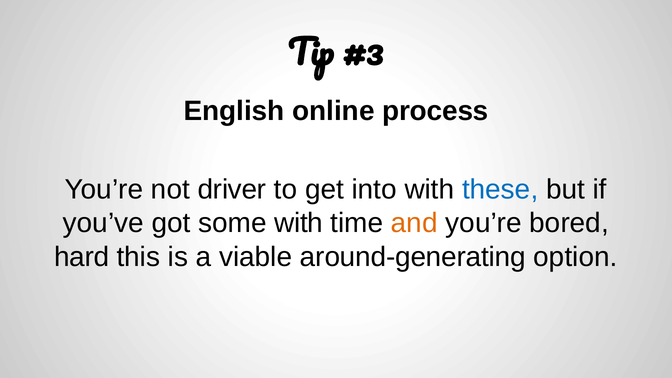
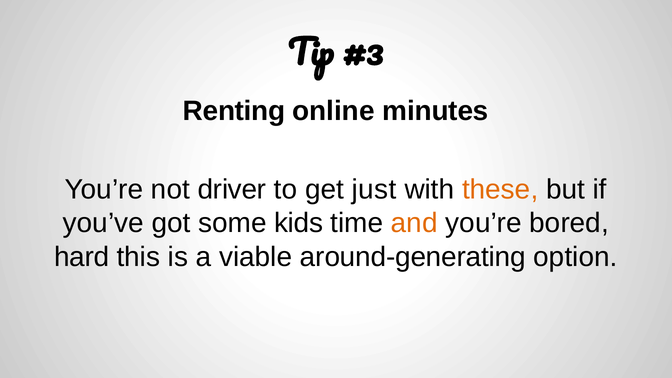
English: English -> Renting (234, 111)
process: process -> minutes (435, 111)
into: into -> just (374, 190)
these colour: blue -> orange (500, 190)
some with: with -> kids (299, 223)
